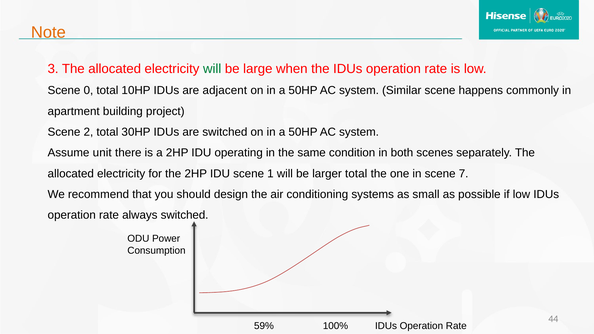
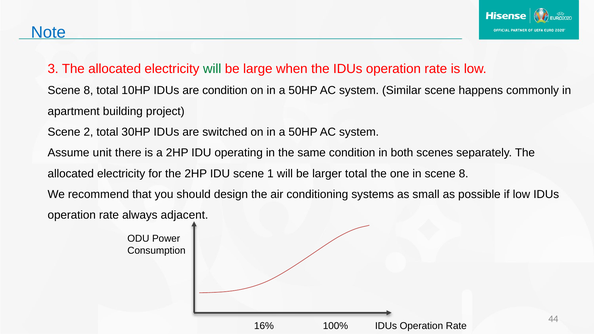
Note colour: orange -> blue (48, 33)
0: 0 -> 8 (88, 91)
are adjacent: adjacent -> condition (225, 91)
in scene 7: 7 -> 8 (464, 174)
always switched: switched -> adjacent (184, 215)
59%: 59% -> 16% (264, 326)
